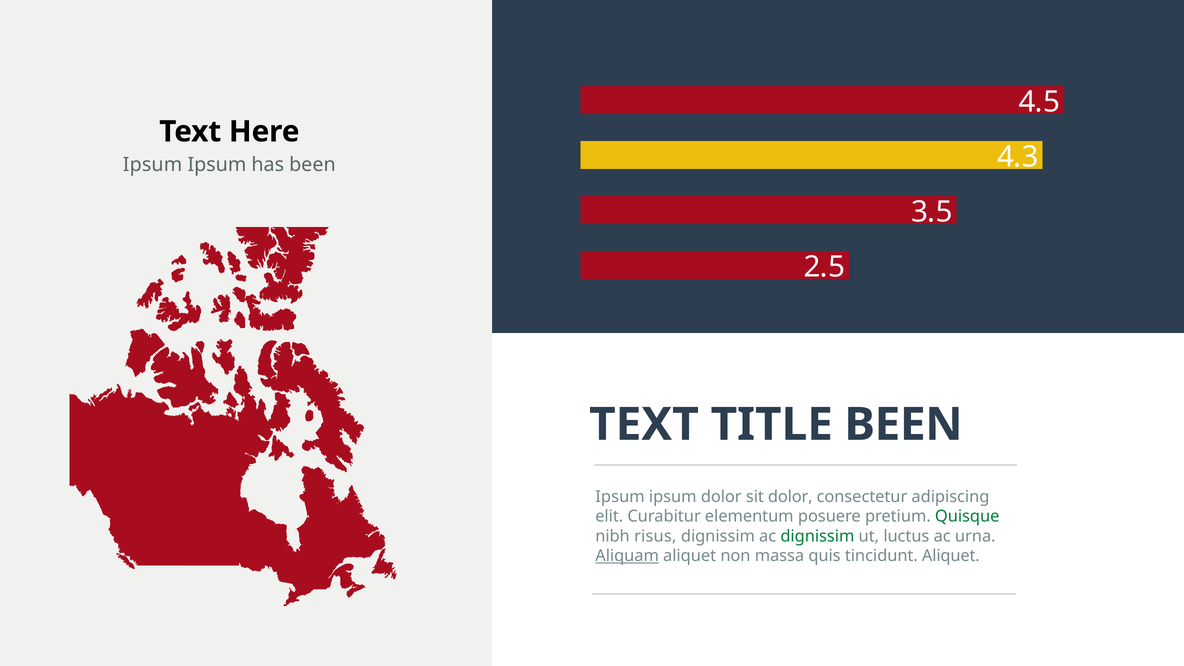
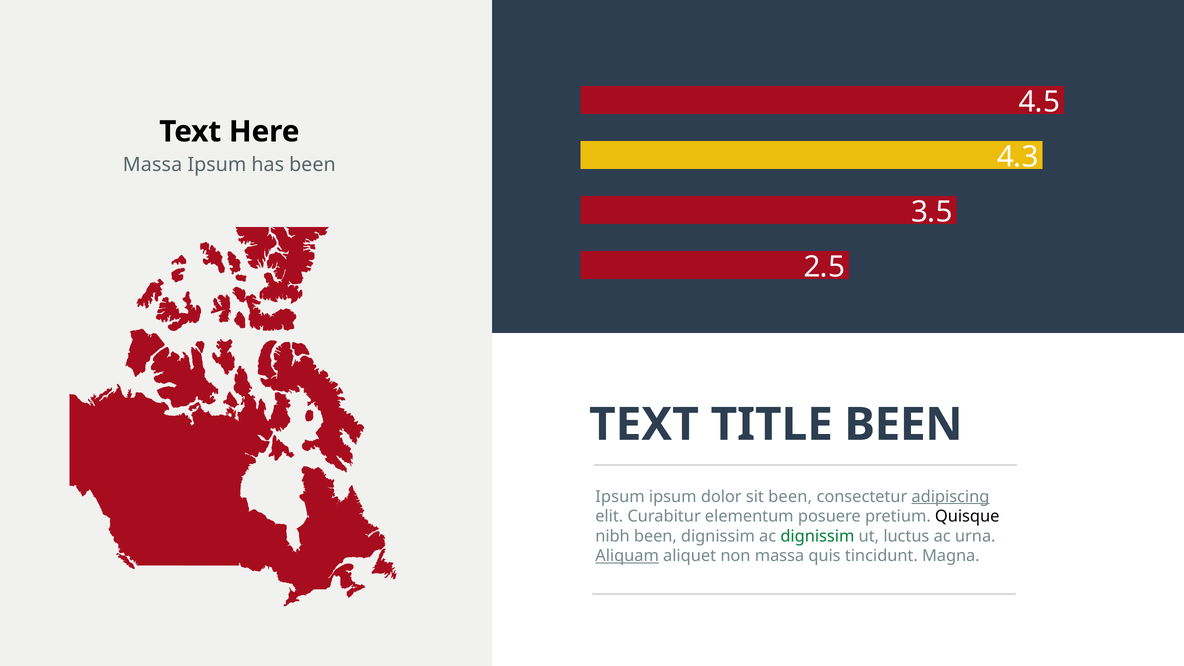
Ipsum: Ipsum -> Massa (153, 165)
sit dolor: dolor -> been (790, 497)
adipiscing underline: none -> present (950, 497)
Quisque colour: green -> black (967, 516)
nibh risus: risus -> been (655, 536)
tincidunt Aliquet: Aliquet -> Magna (951, 556)
